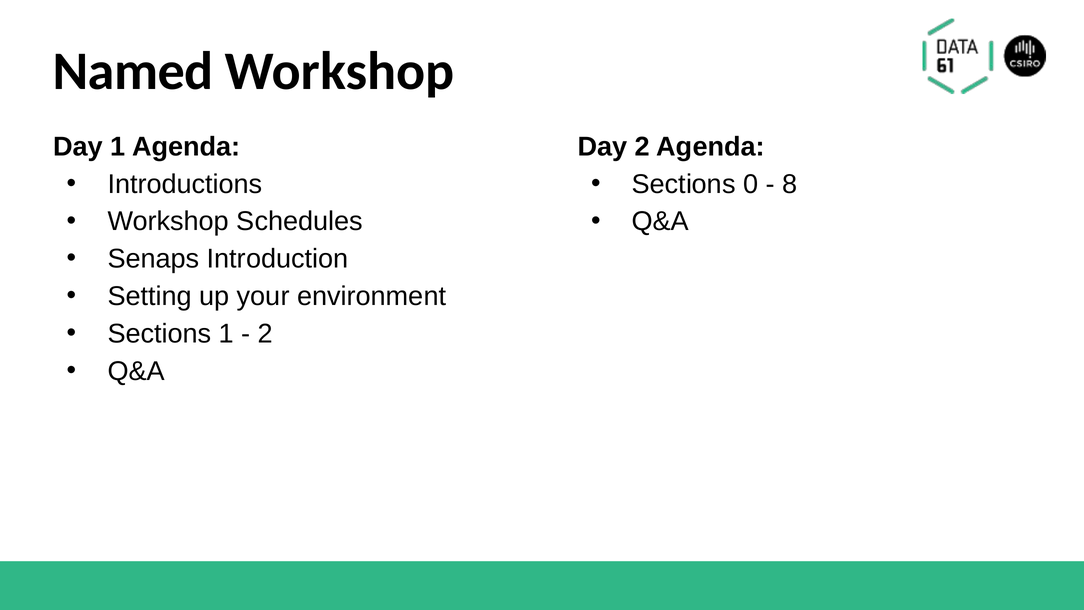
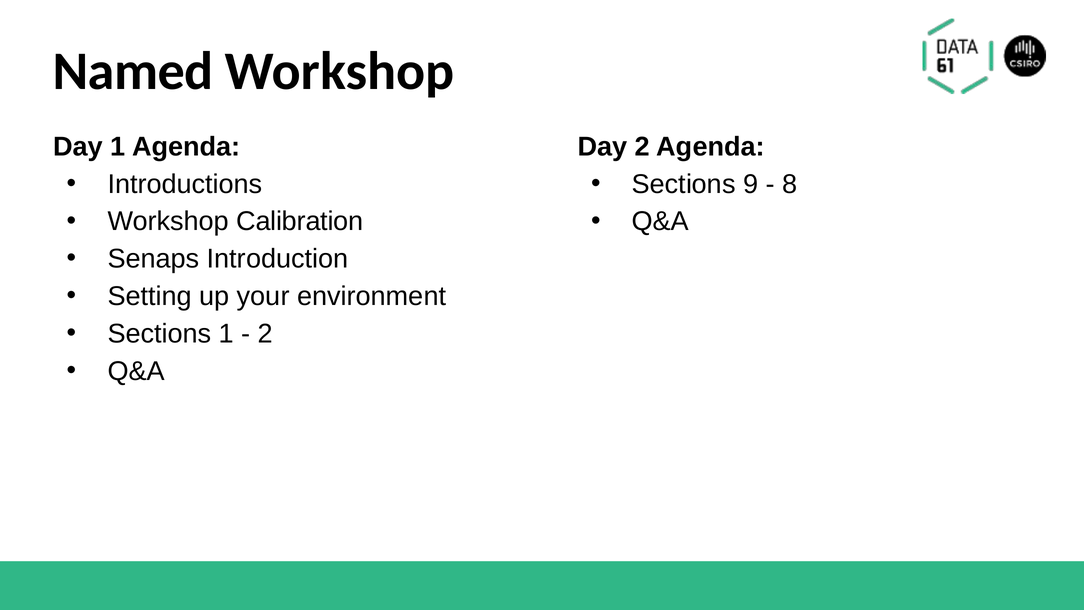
0: 0 -> 9 (751, 184)
Schedules: Schedules -> Calibration (300, 221)
